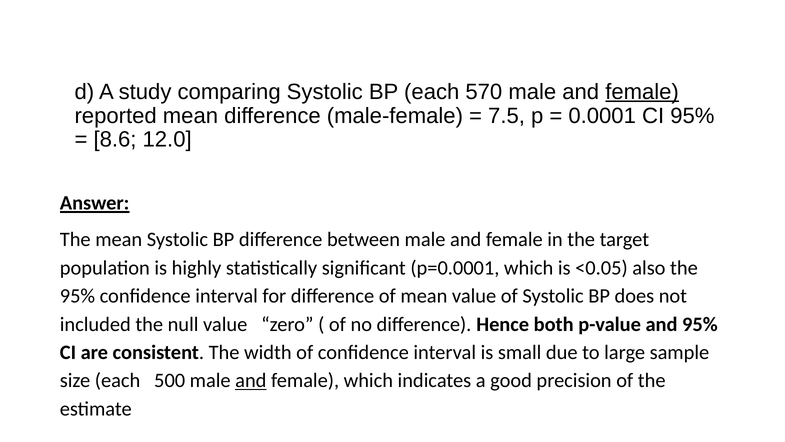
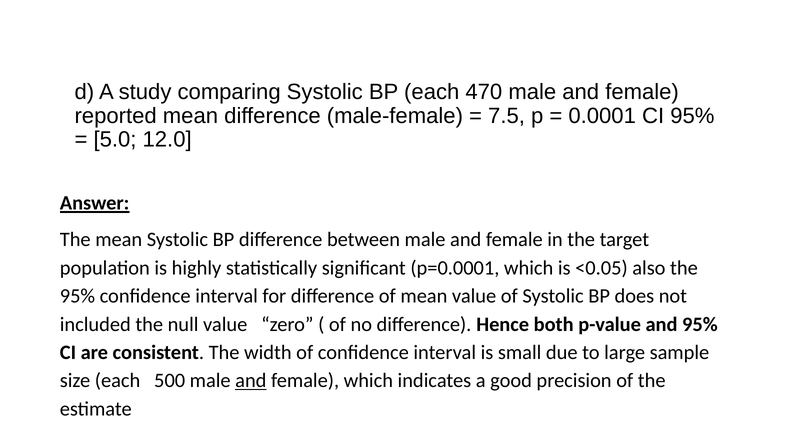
570: 570 -> 470 (484, 92)
female underline: present -> none (642, 92)
8.6: 8.6 -> 5.0 (115, 140)
